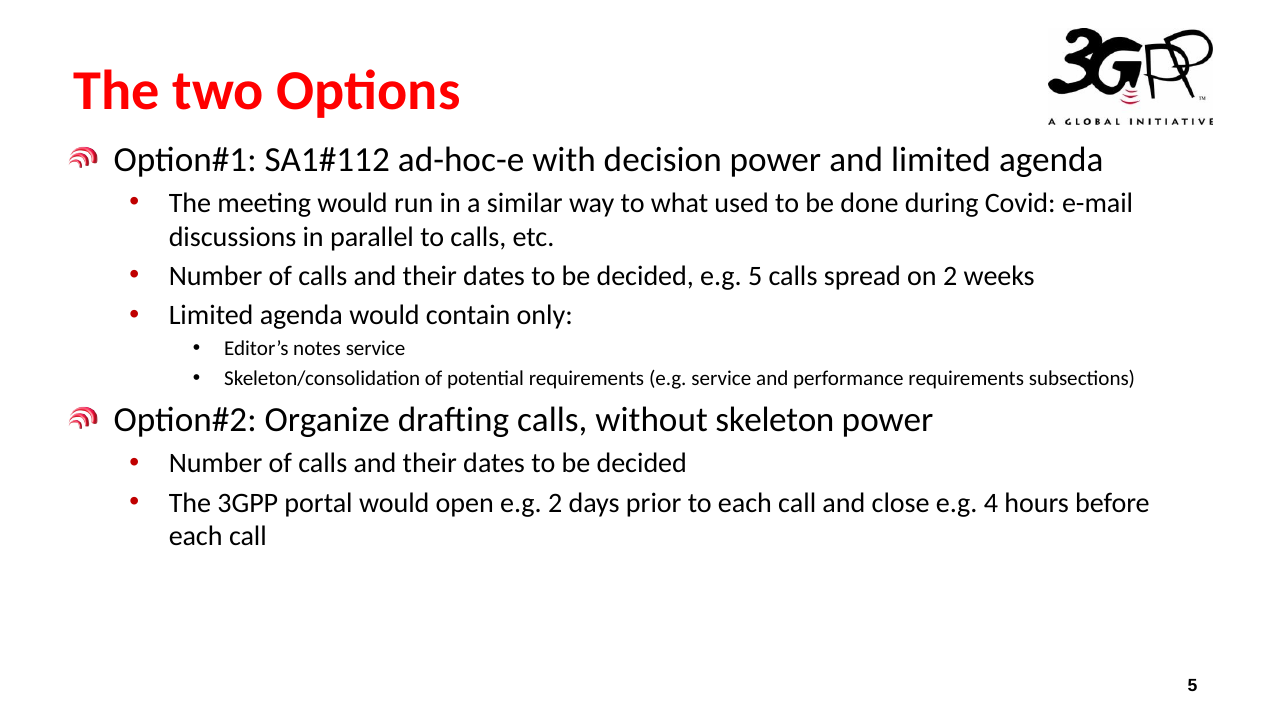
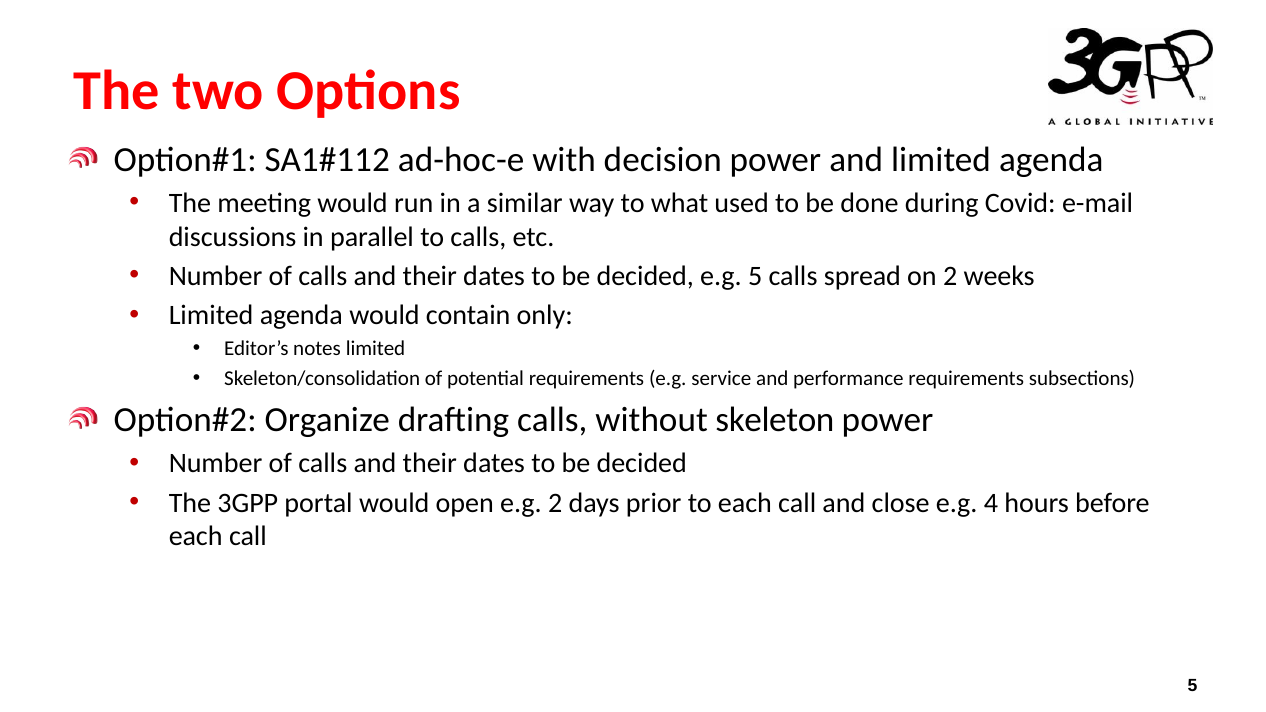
notes service: service -> limited (376, 349)
